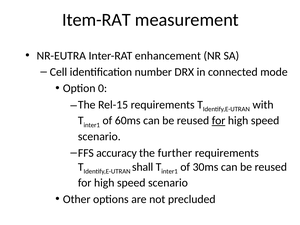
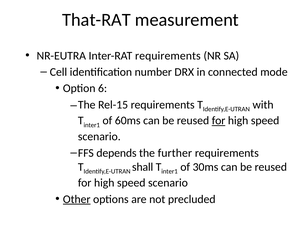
Item-RAT: Item-RAT -> That-RAT (96, 20)
Inter-RAT enhancement: enhancement -> requirements (168, 56)
0: 0 -> 6 (103, 88)
accuracy: accuracy -> depends (116, 153)
Other underline: none -> present (77, 199)
